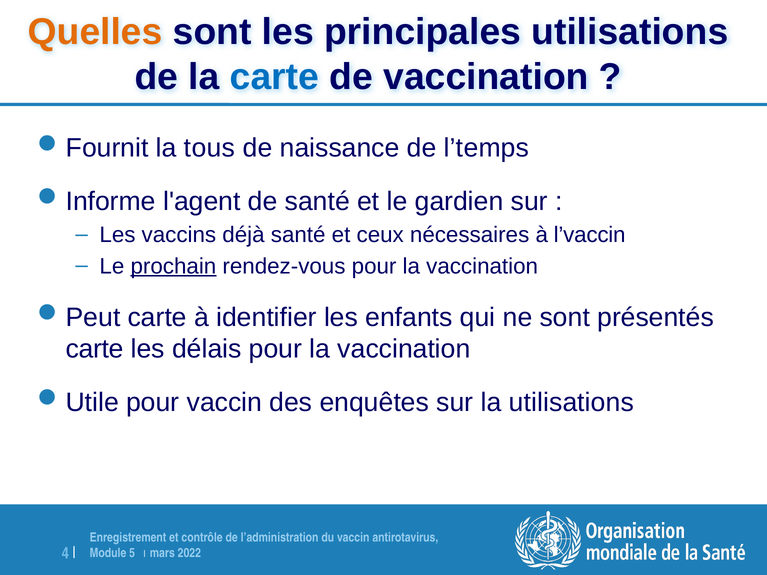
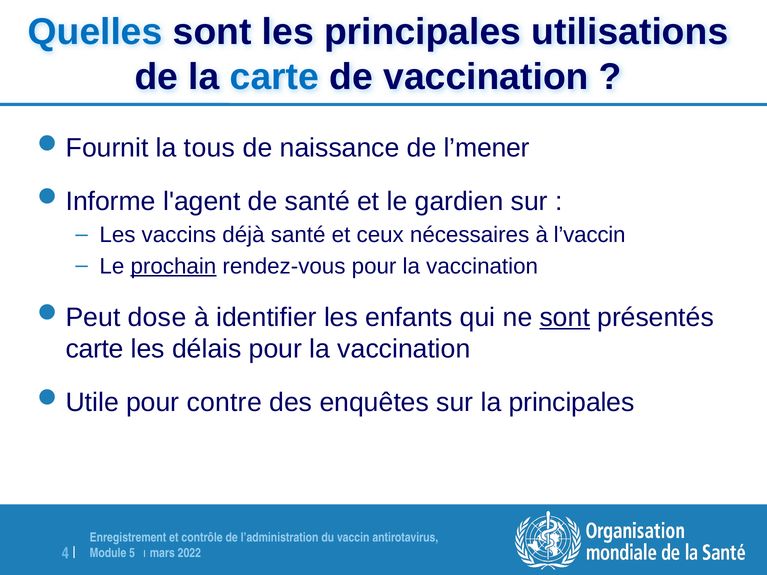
Quelles colour: orange -> blue (95, 32)
l’temps: l’temps -> l’mener (487, 148)
carte: carte -> dose (157, 317)
sont underline: none -> present (565, 317)
pour vaccin: vaccin -> contre (224, 403)
la utilisations: utilisations -> principales (572, 403)
